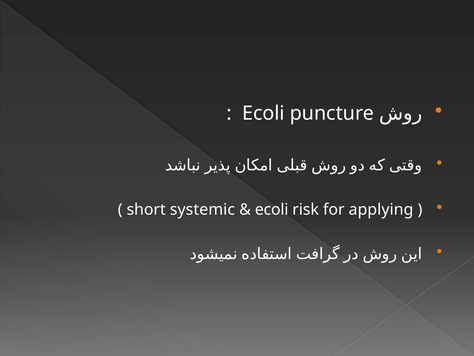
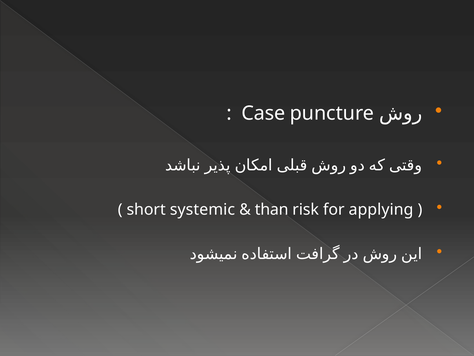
Ecoli: Ecoli -> Case (263, 113)
ecoli: ecoli -> than (272, 209)
